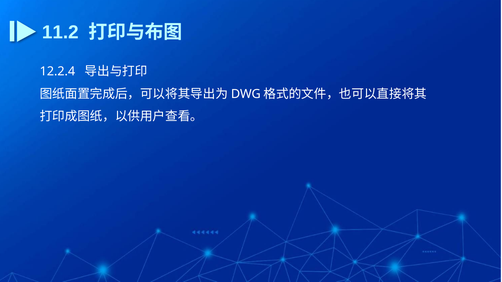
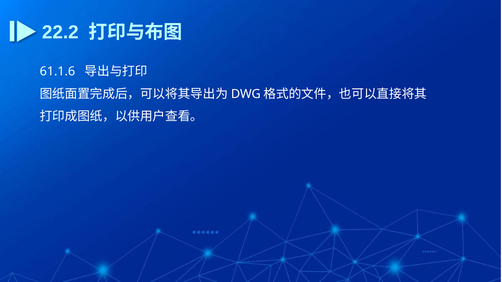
11.2: 11.2 -> 22.2 (60, 32)
12.2.4: 12.2.4 -> 61.1.6 (57, 71)
